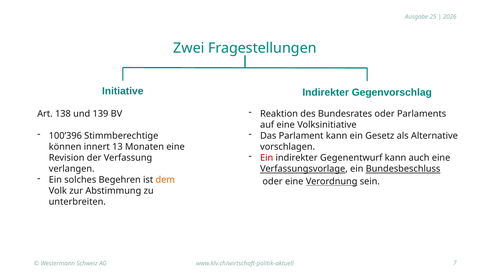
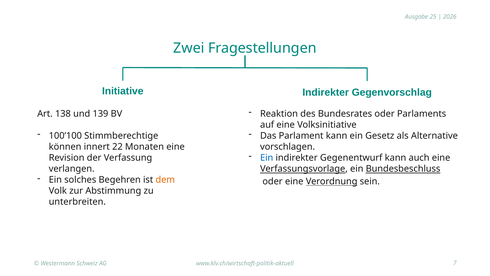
100’396: 100’396 -> 100’100 (65, 136)
13: 13 -> 22 (117, 147)
Ein colour: red -> blue (267, 158)
